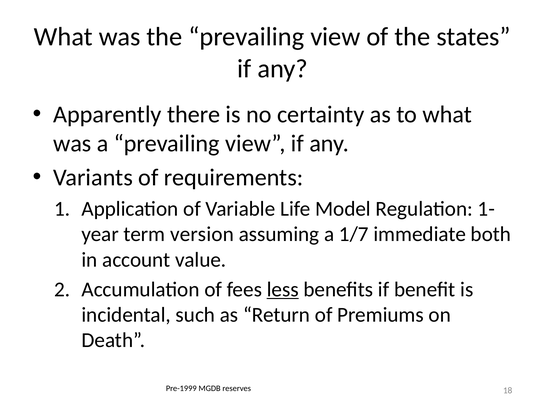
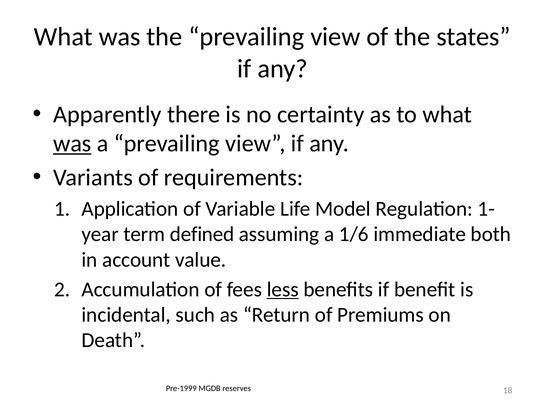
was underline: none -> present (72, 143)
version: version -> defined (202, 234)
1/7: 1/7 -> 1/6 (354, 234)
